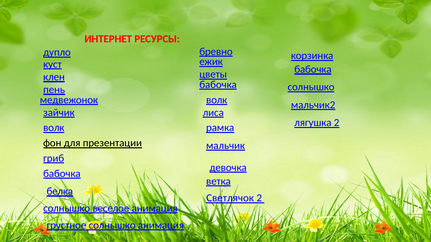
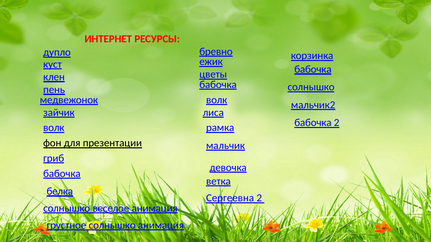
лягушка: лягушка -> бабочка (313, 123)
Светлячок: Светлячок -> Сергеевна (230, 198)
